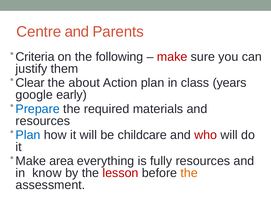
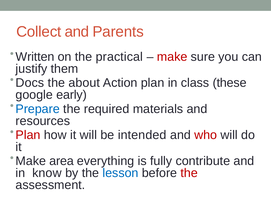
Centre: Centre -> Collect (39, 32)
Criteria: Criteria -> Written (35, 57)
following: following -> practical (119, 57)
Clear: Clear -> Docs (30, 83)
years: years -> these (230, 83)
Plan colour: blue -> red (28, 134)
childcare: childcare -> intended (142, 134)
fully resources: resources -> contribute (203, 160)
lesson colour: red -> blue (120, 172)
the colour: orange -> red (189, 172)
